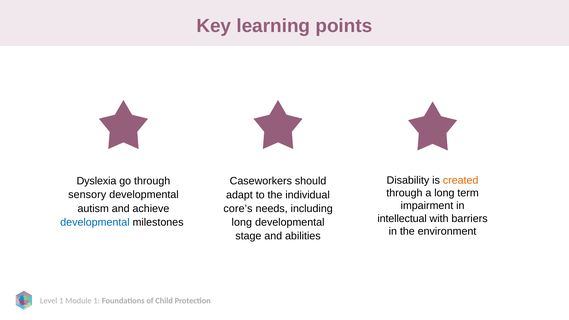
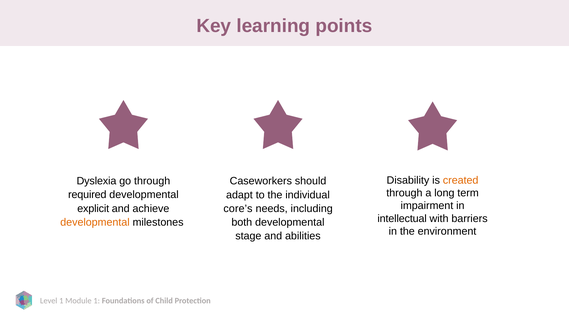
sensory: sensory -> required (87, 195)
autism: autism -> explicit (93, 209)
developmental colour: blue -> orange (95, 222)
long: long -> both (242, 222)
